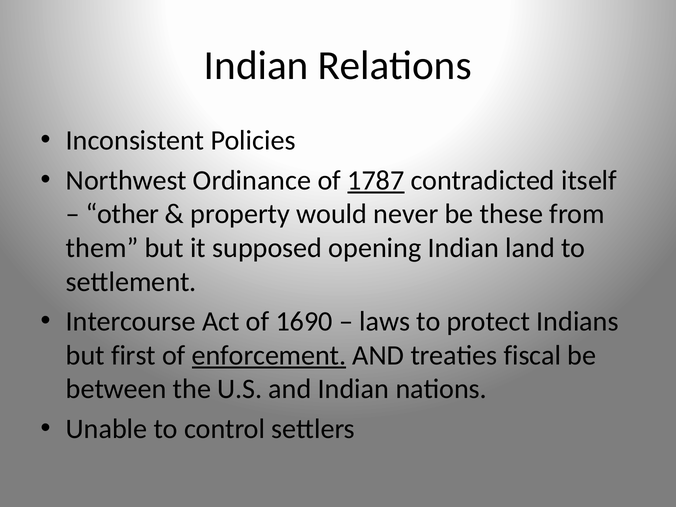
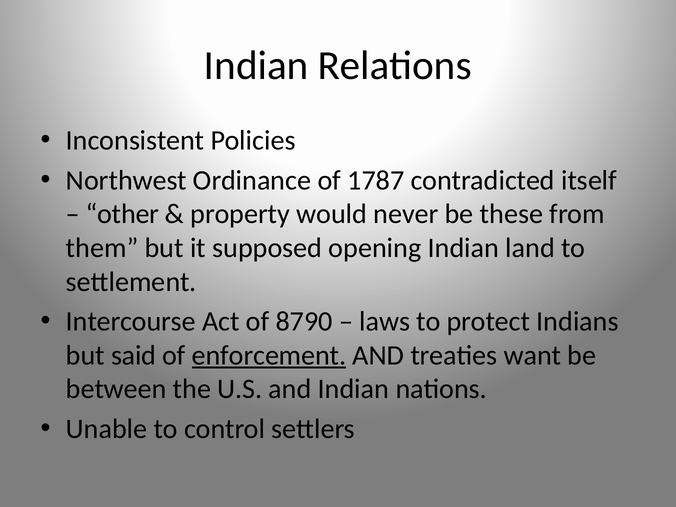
1787 underline: present -> none (376, 180)
1690: 1690 -> 8790 (304, 322)
first: first -> said (134, 355)
fiscal: fiscal -> want (532, 355)
